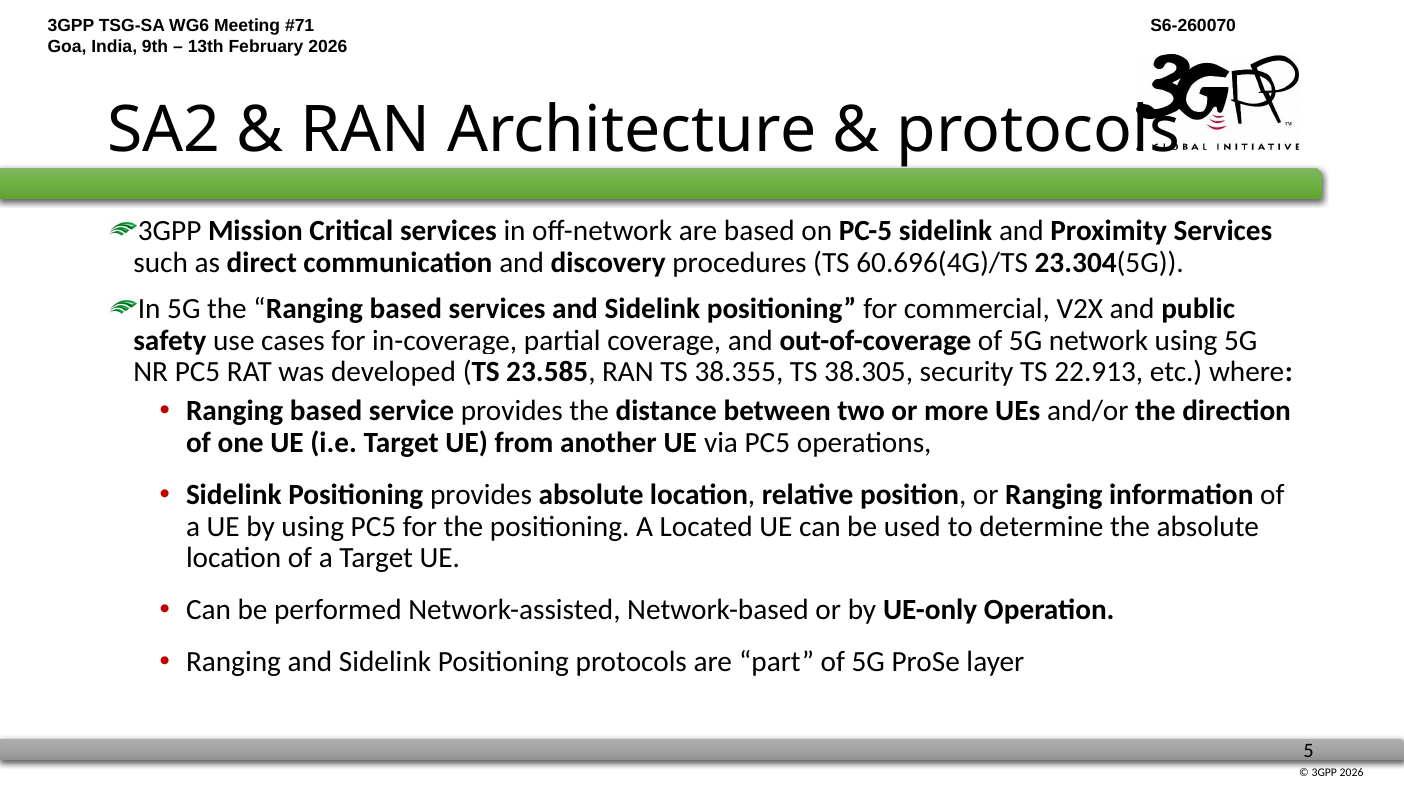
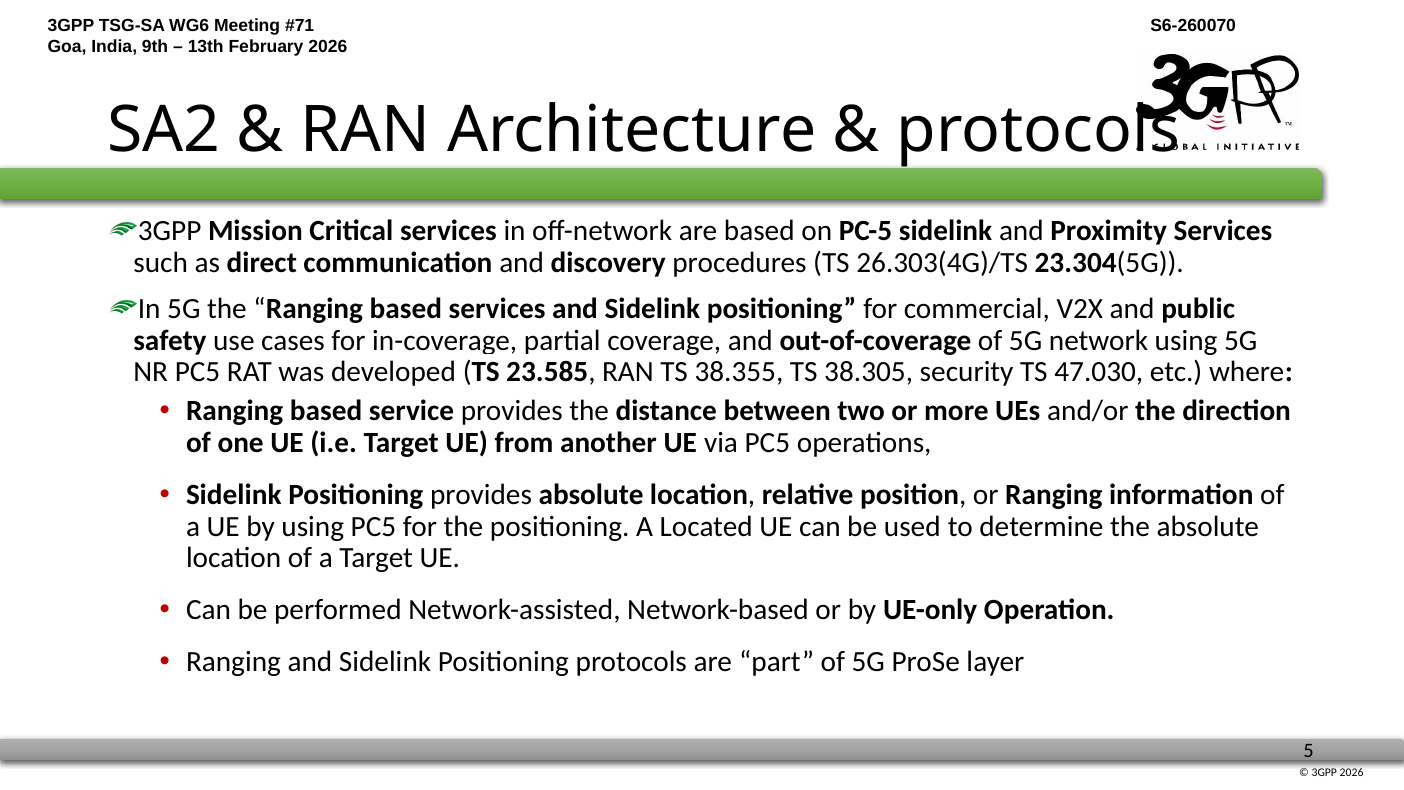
60.696(4G)/TS: 60.696(4G)/TS -> 26.303(4G)/TS (942, 263)
22.913: 22.913 -> 47.030 (1099, 372)
